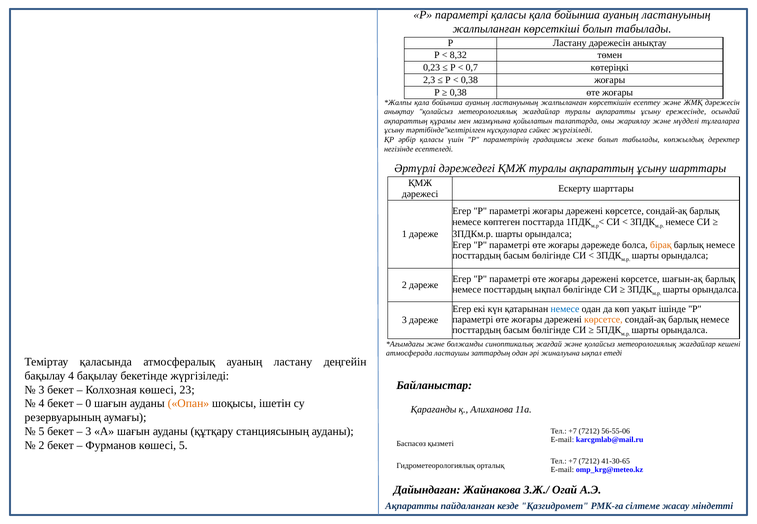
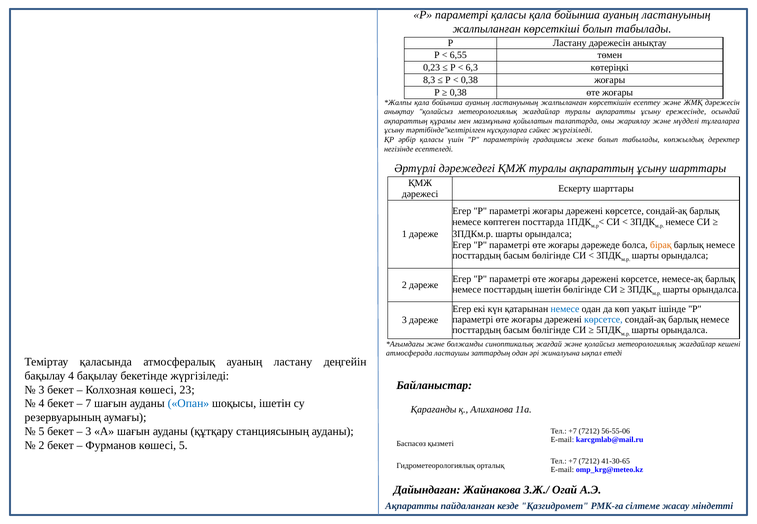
8,32: 8,32 -> 6,55 (458, 55)
0,7: 0,7 -> 6,3 (472, 68)
2,3: 2,3 -> 8,3 (429, 80)
шағын-ақ: шағын-ақ -> немесе-ақ (682, 279)
посттардың ықпал: ықпал -> ішетін (548, 290)
көрсетсе colour: orange -> blue (603, 320)
0: 0 -> 7 (88, 404)
Опан colour: orange -> blue (188, 404)
